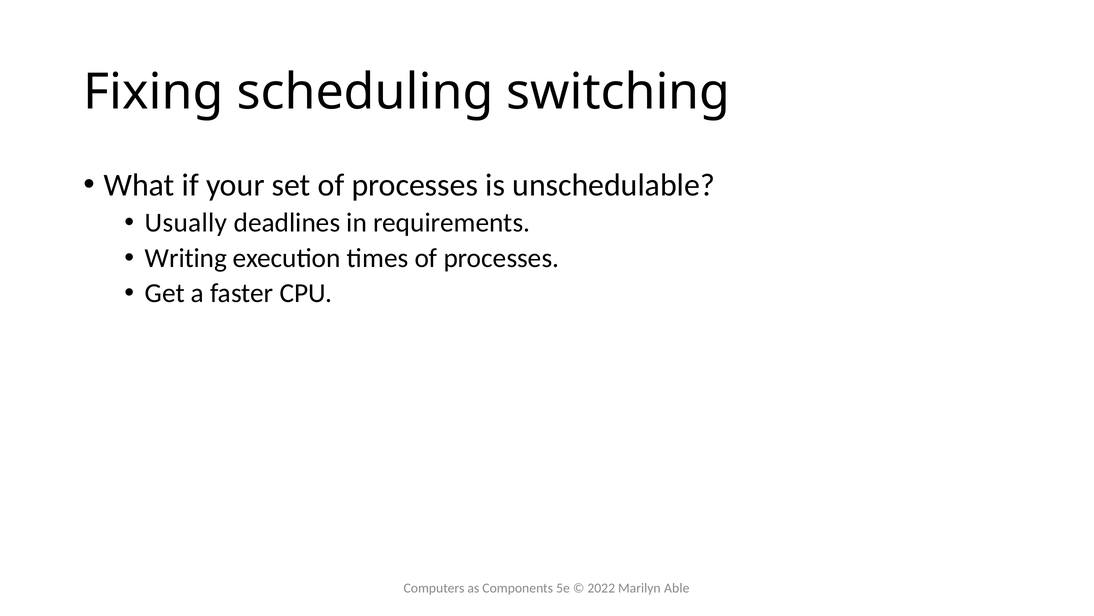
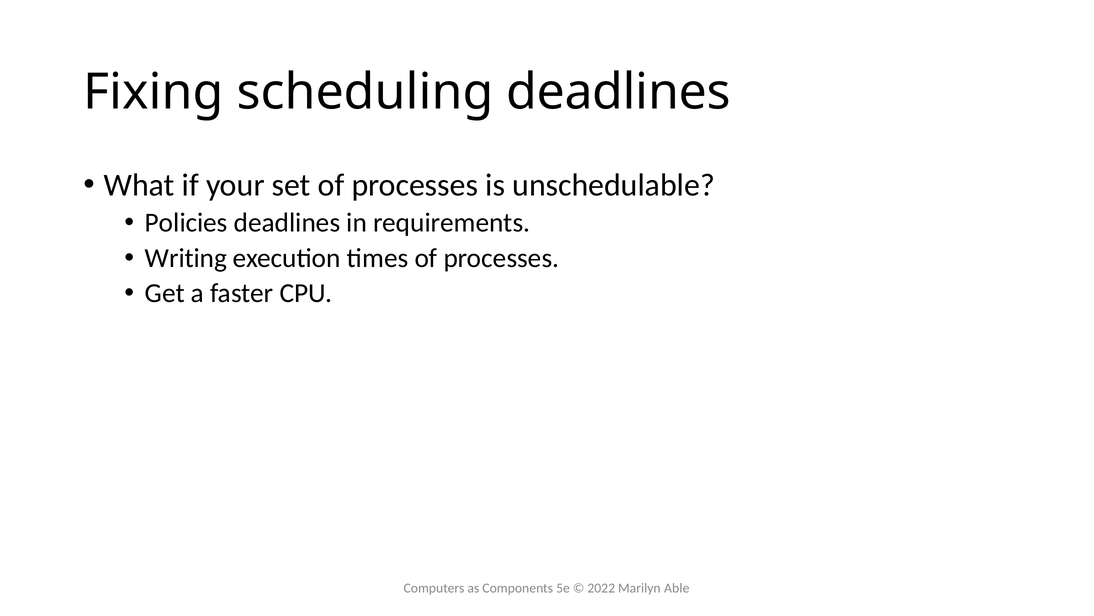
scheduling switching: switching -> deadlines (618, 92)
Usually: Usually -> Policies (186, 223)
